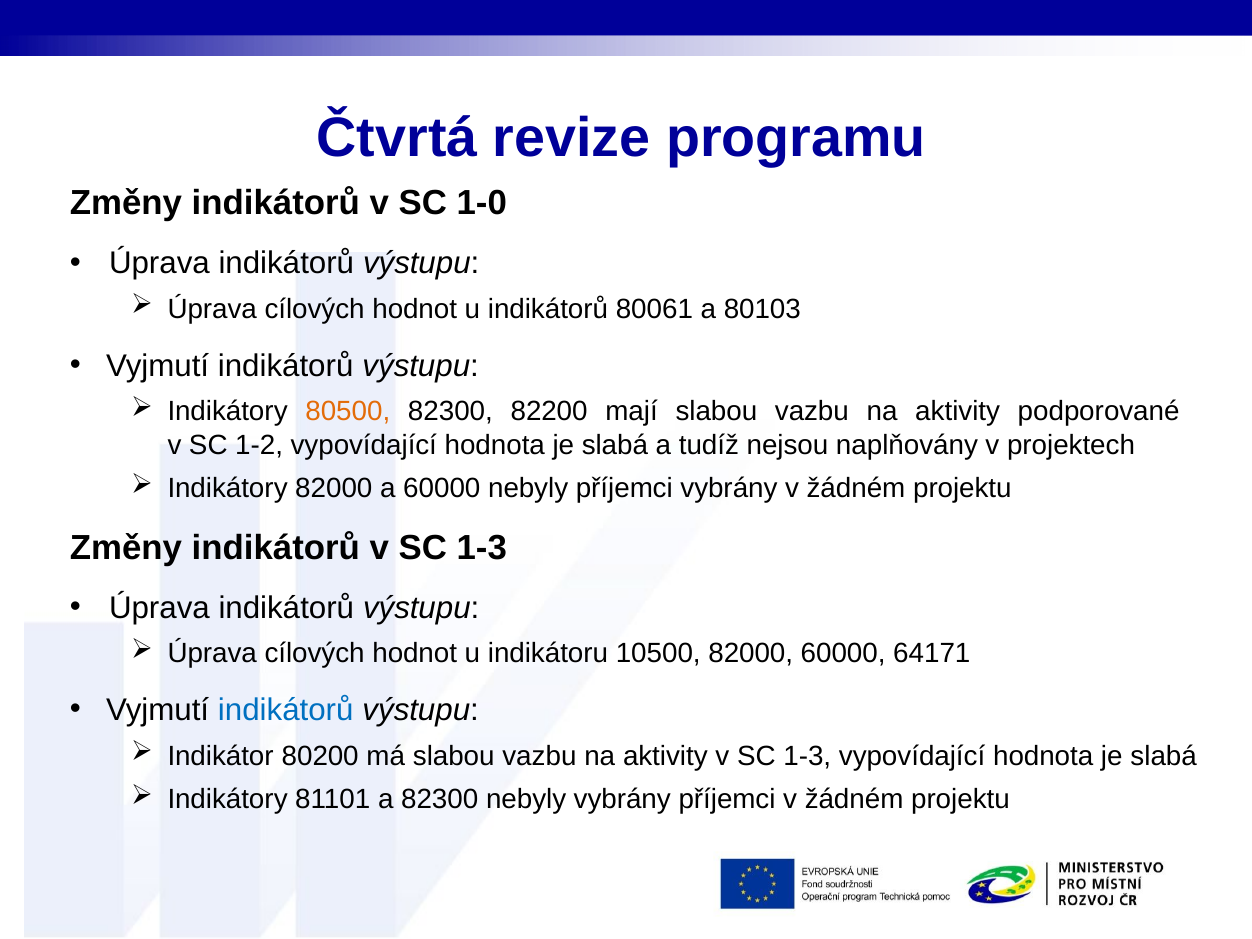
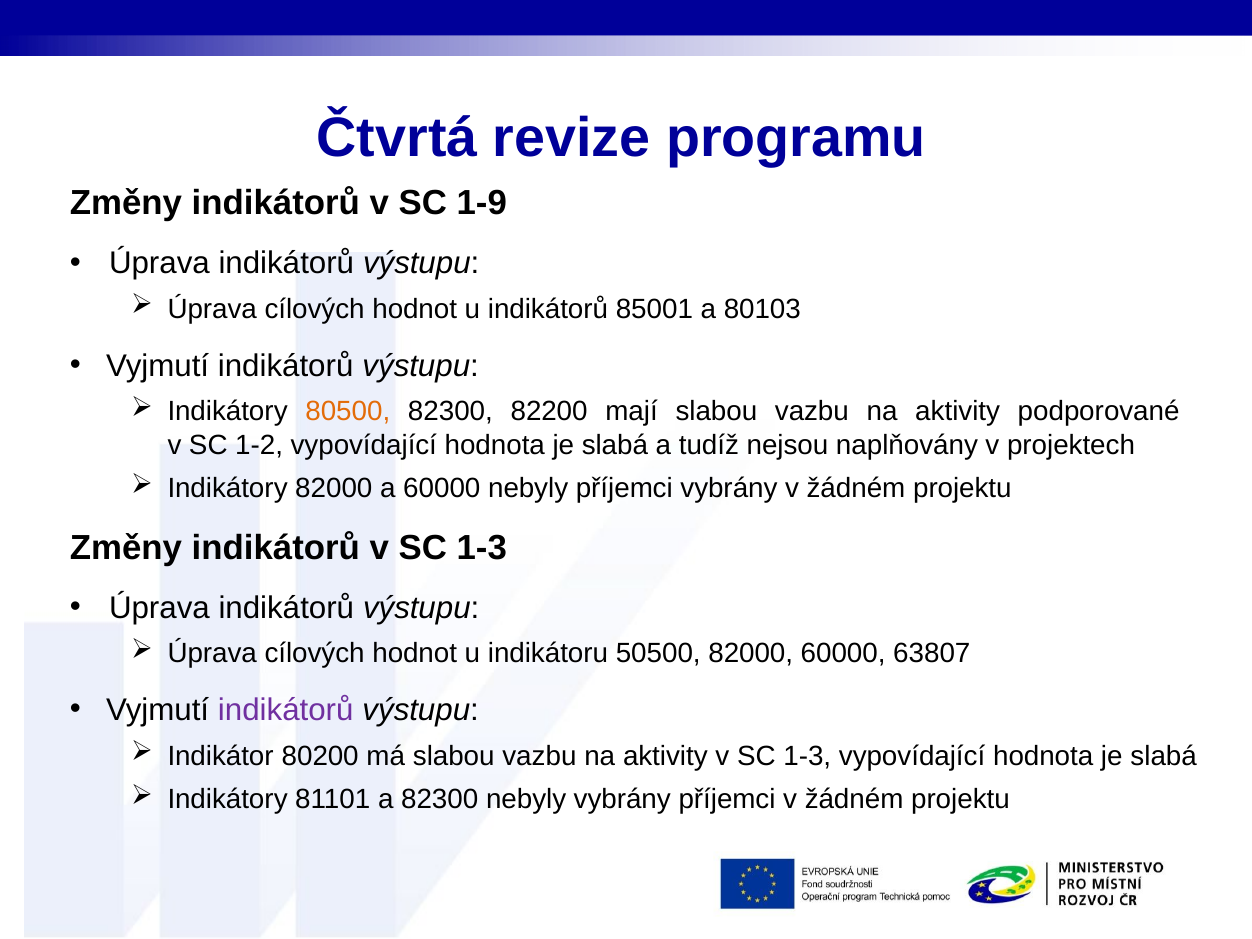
1-0: 1-0 -> 1-9 (482, 203)
80061: 80061 -> 85001 (654, 309)
10500: 10500 -> 50500 (658, 654)
64171: 64171 -> 63807 (932, 654)
indikátorů colour: blue -> purple (286, 710)
